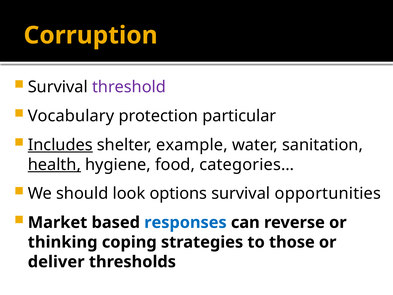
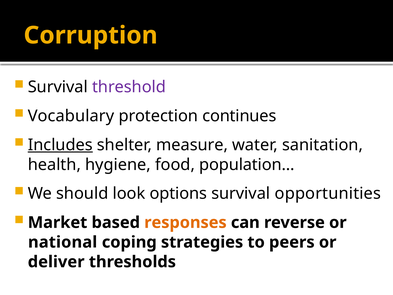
particular: particular -> continues (239, 116)
example: example -> measure (192, 145)
health underline: present -> none (54, 164)
categories…: categories… -> population… (247, 164)
responses colour: blue -> orange (185, 222)
thinking: thinking -> national (63, 242)
those: those -> peers (292, 242)
